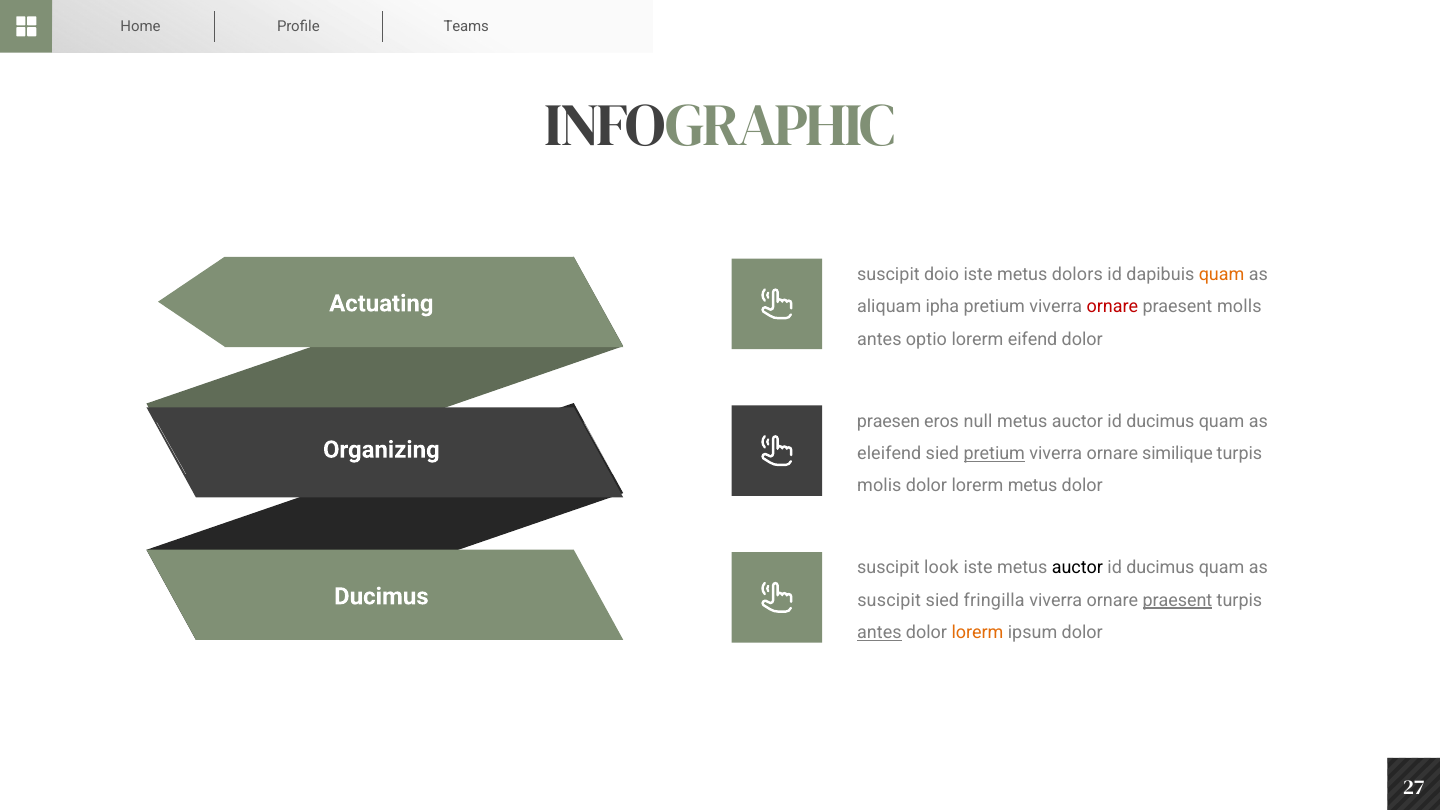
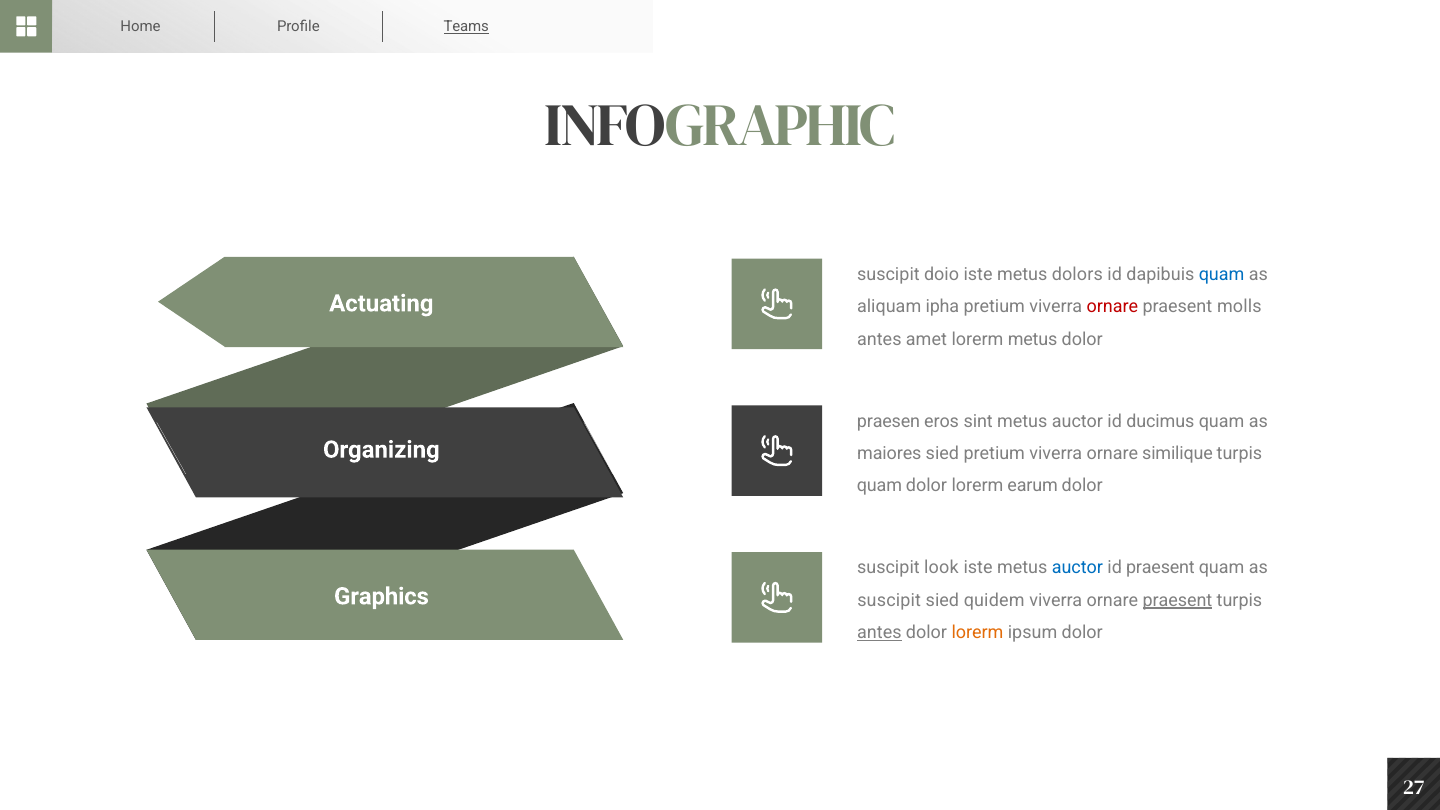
Teams underline: none -> present (466, 27)
quam colour: orange -> blue (1222, 274)
optio: optio -> amet (926, 339)
lorerm eifend: eifend -> metus (1033, 339)
null: null -> sint (978, 421)
eleifend: eleifend -> maiores (889, 454)
pretium underline: present -> none (994, 454)
molis: molis -> quam (879, 486)
lorerm metus: metus -> earum (1033, 486)
auctor colour: black -> blue (1077, 568)
ducimus: ducimus -> praesent (1160, 568)
Ducimus: Ducimus -> Graphics (381, 596)
fringilla: fringilla -> quidem (994, 600)
